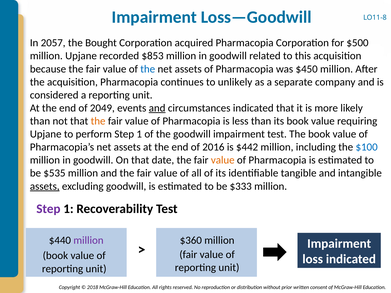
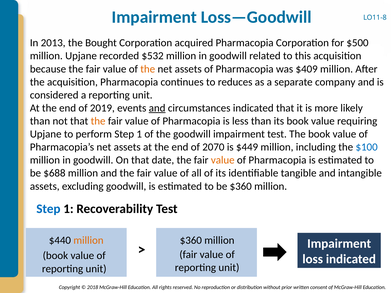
2057: 2057 -> 2013 (53, 43)
$853: $853 -> $532 (153, 56)
the colour: blue -> orange (148, 69)
$450: $450 -> $409 (307, 69)
unlikely: unlikely -> reduces (235, 82)
2049: 2049 -> 2019 (102, 108)
2016: 2016 -> 2070 (213, 147)
$442: $442 -> $449 (247, 147)
$535: $535 -> $688 (54, 173)
assets underline: present -> none (45, 186)
be $333: $333 -> $360 (241, 186)
Step colour: purple -> blue (48, 209)
million colour: purple -> orange (88, 241)
